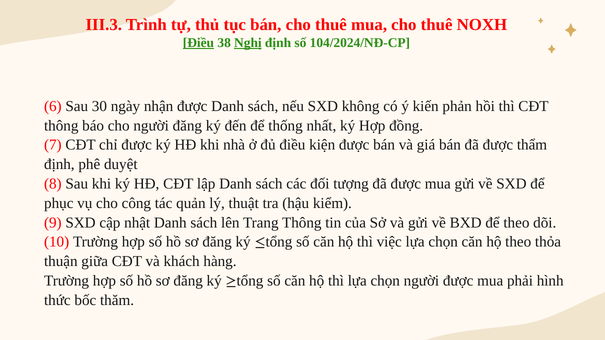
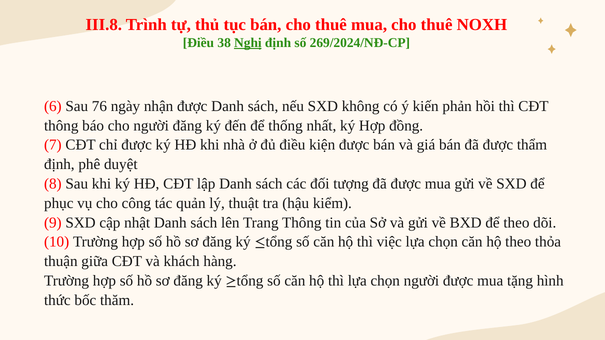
III.3: III.3 -> III.8 (104, 25)
Điều underline: present -> none (198, 43)
104/2024/NĐ-CP: 104/2024/NĐ-CP -> 269/2024/NĐ-CP (360, 43)
30: 30 -> 76 (99, 106)
phải: phải -> tặng (520, 281)
